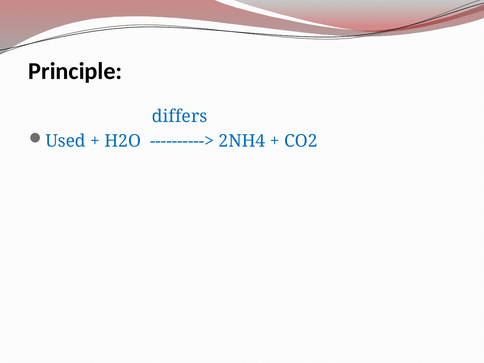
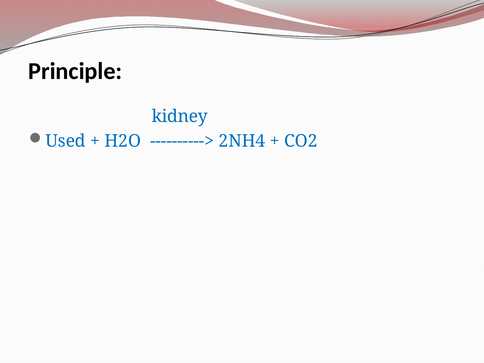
differs: differs -> kidney (180, 117)
